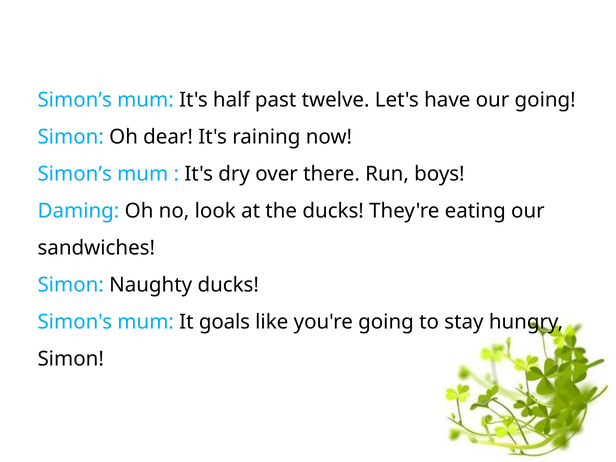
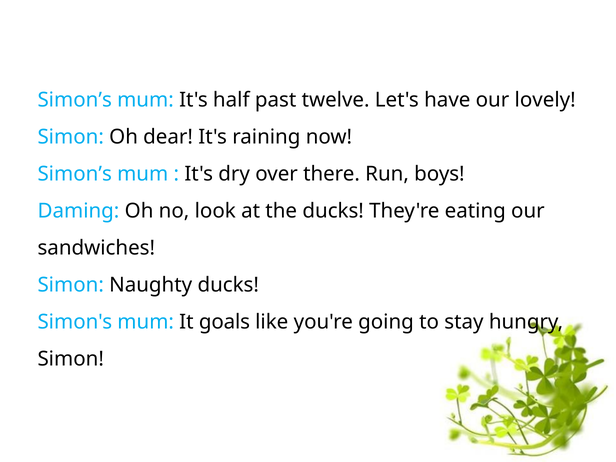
our going: going -> lovely (545, 100)
